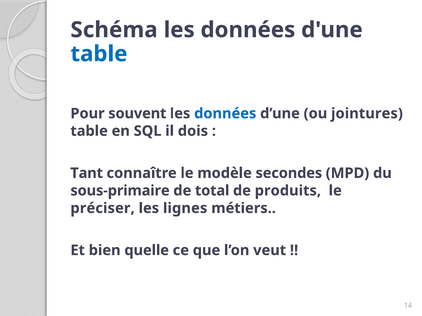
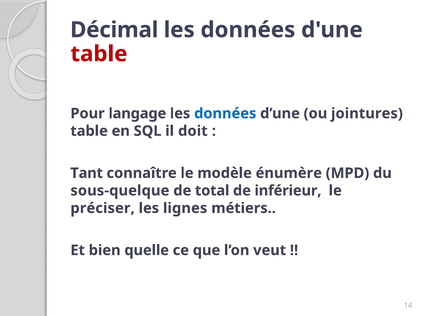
Schéma: Schéma -> Décimal (114, 30)
table colour: blue -> red (99, 54)
souvent: souvent -> langage (137, 114)
dois: dois -> doit (193, 131)
secondes: secondes -> énumère (289, 173)
sous-primaire: sous-primaire -> sous-quelque (120, 191)
produits: produits -> inférieur (288, 191)
